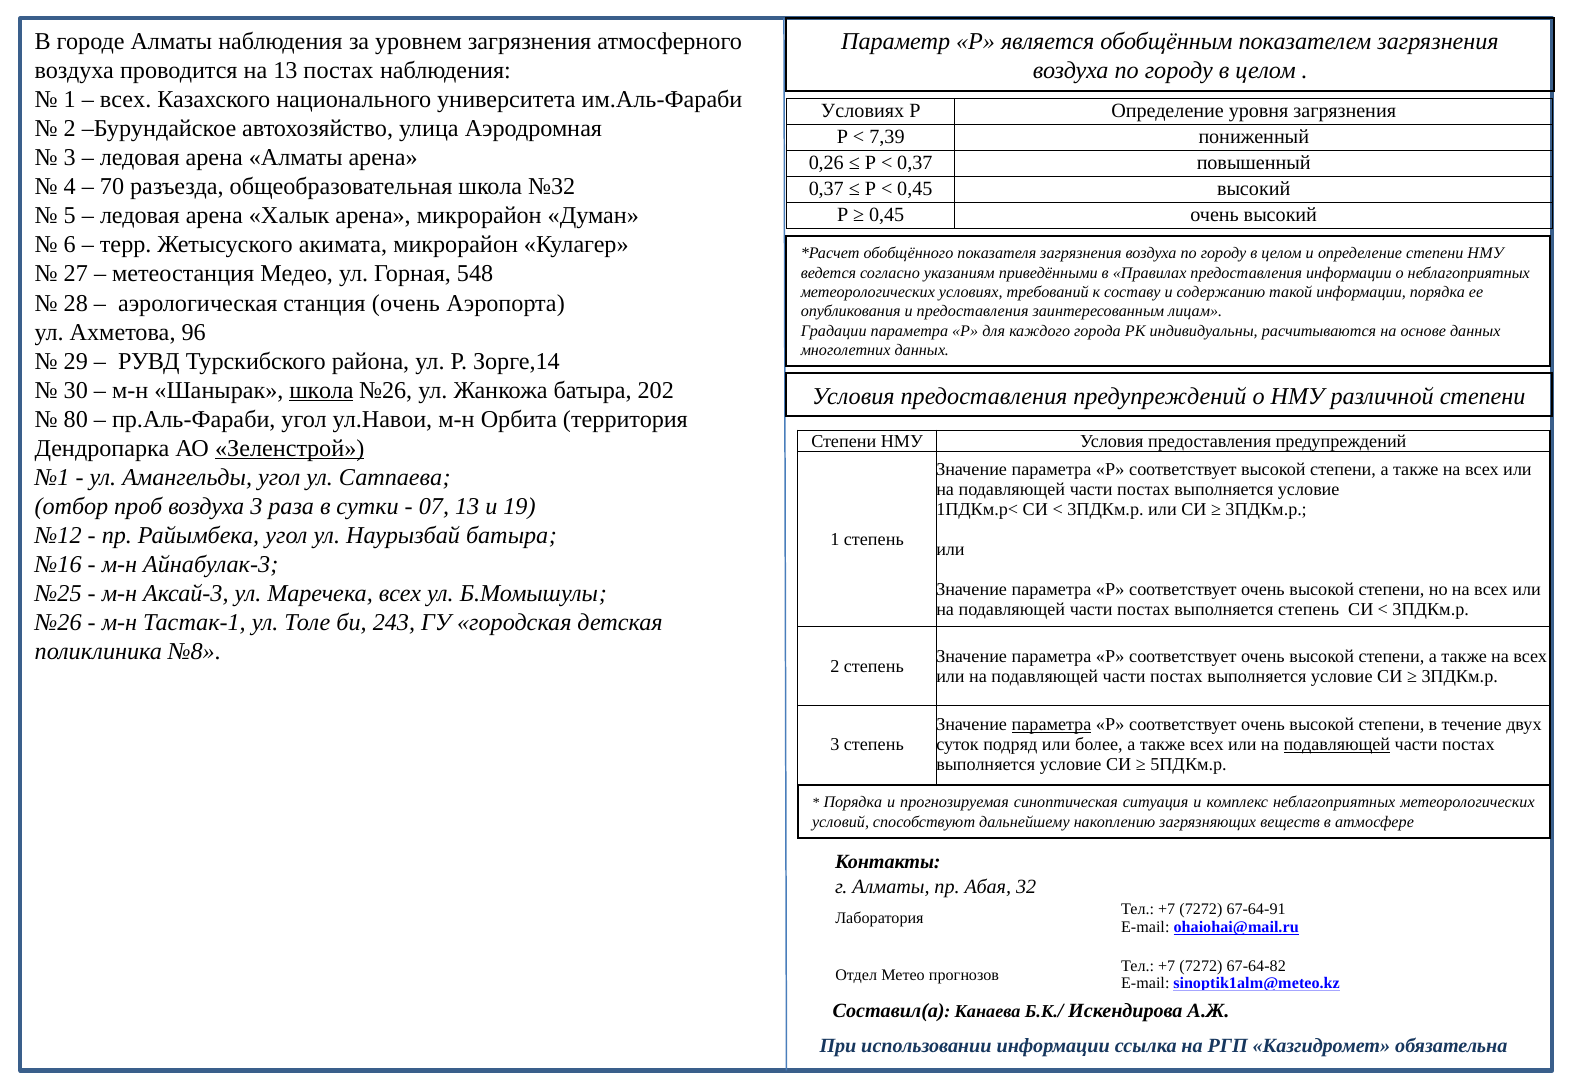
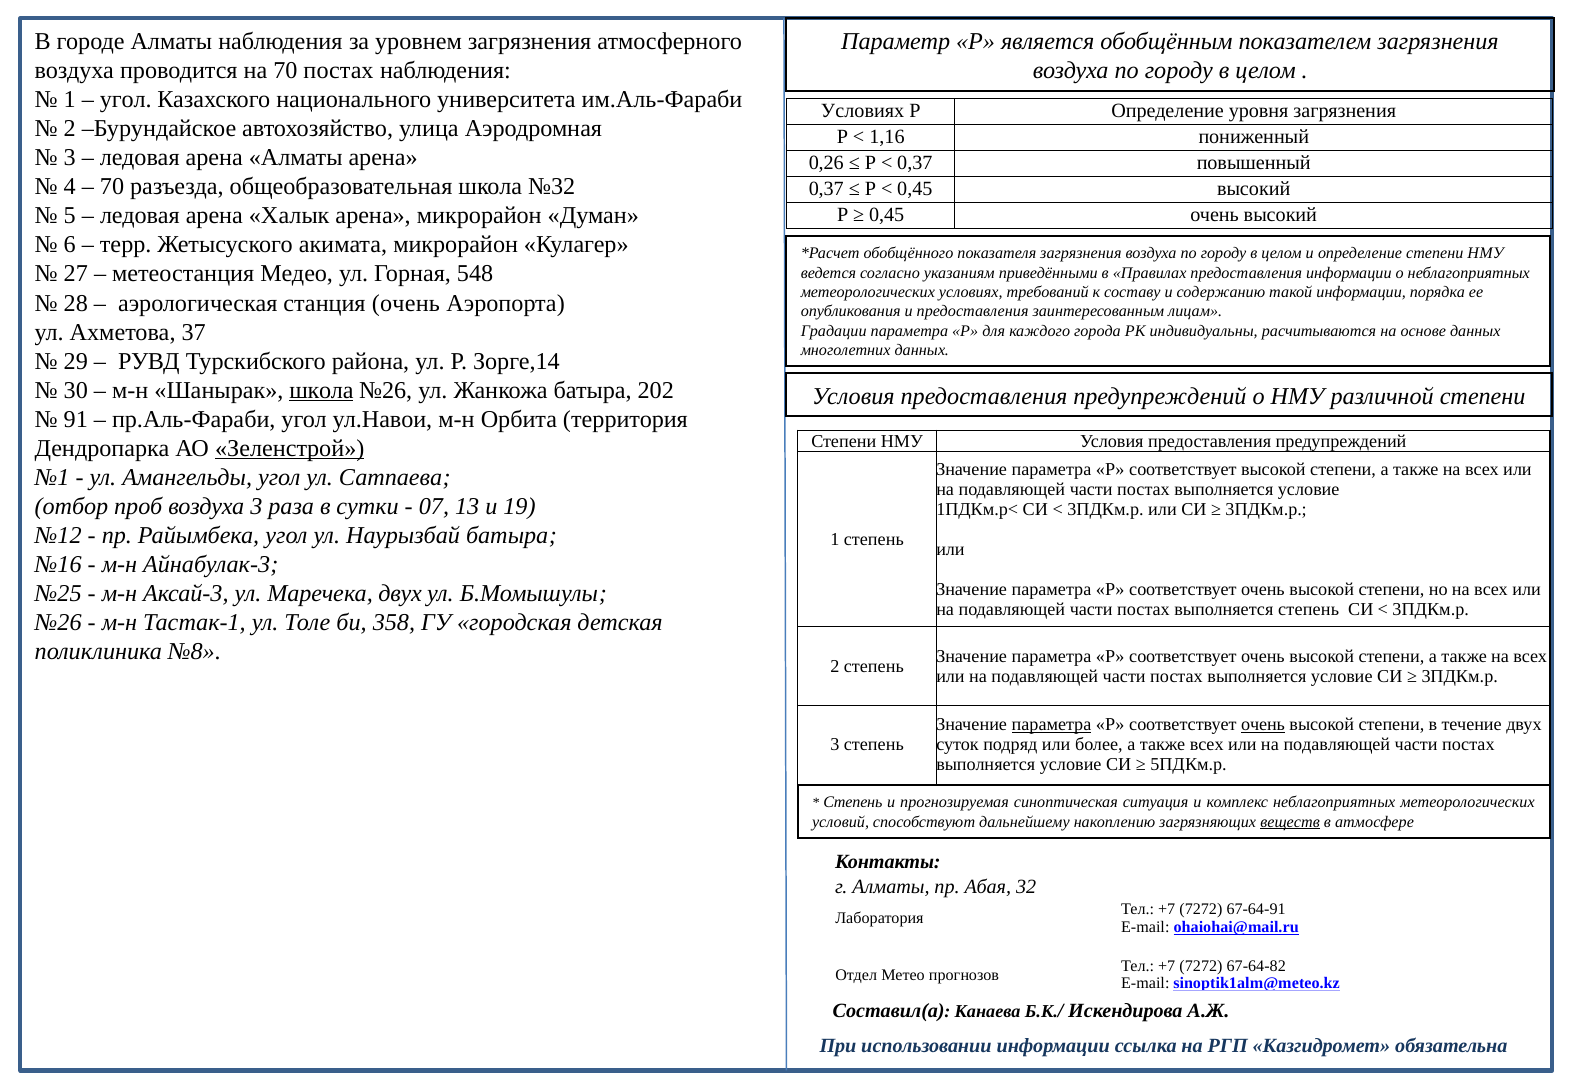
на 13: 13 -> 70 (285, 71)
всех: всех -> угол (126, 100)
7,39: 7,39 -> 1,16 (887, 137)
96: 96 -> 37 (194, 332)
80: 80 -> 91 (76, 419)
Маречека всех: всех -> двух (400, 593)
243: 243 -> 358 (394, 622)
очень underline: none -> present (1263, 725)
подавляющей underline: present -> none (1337, 745)
Порядка: Порядка -> Степень (853, 803)
веществ underline: none -> present (1290, 822)
